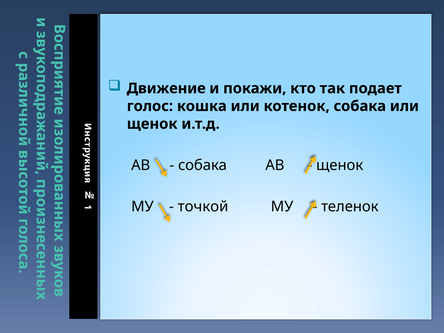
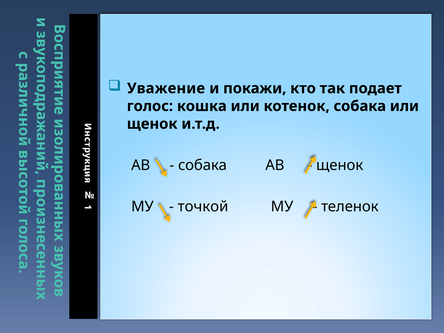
Движение: Движение -> Уважение (166, 88)
